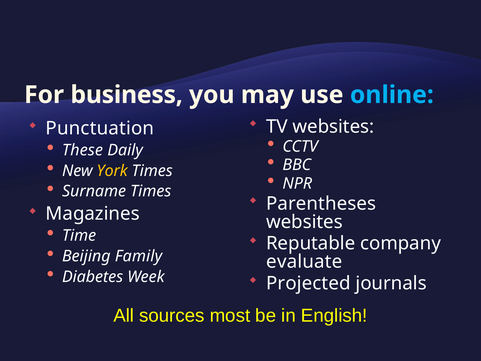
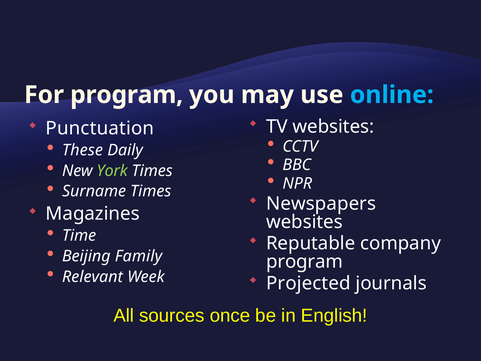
For business: business -> program (127, 95)
York colour: yellow -> light green (112, 171)
Parentheses: Parentheses -> Newspapers (321, 203)
evaluate: evaluate -> program (305, 261)
Diabetes: Diabetes -> Relevant (93, 277)
most: most -> once (230, 316)
